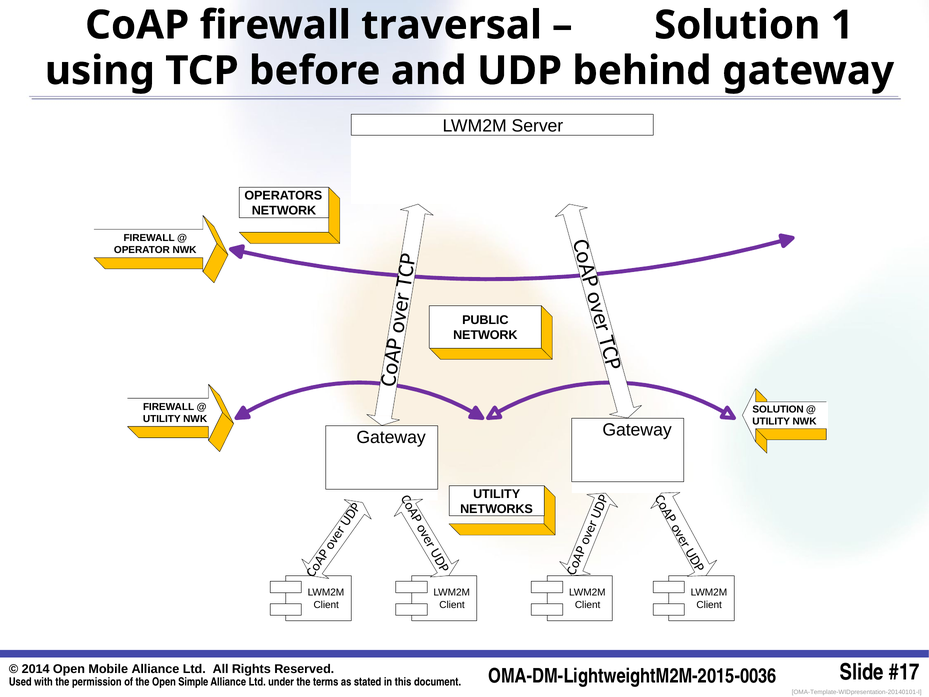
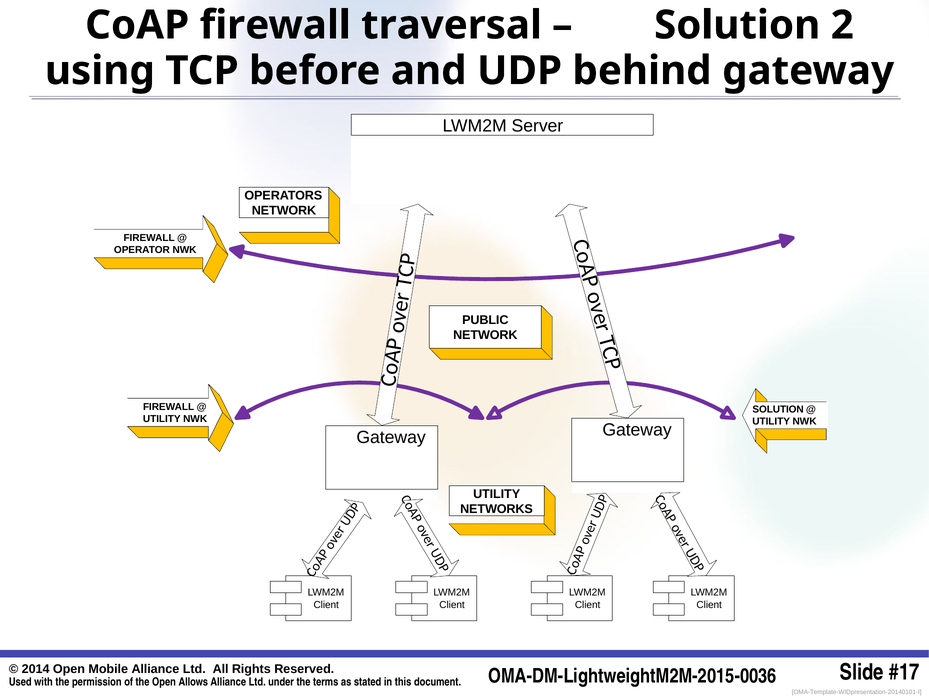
1: 1 -> 2 (842, 25)
Simple: Simple -> Allows (193, 682)
